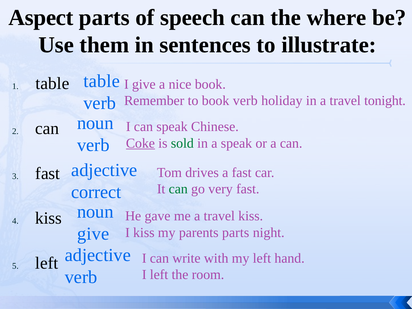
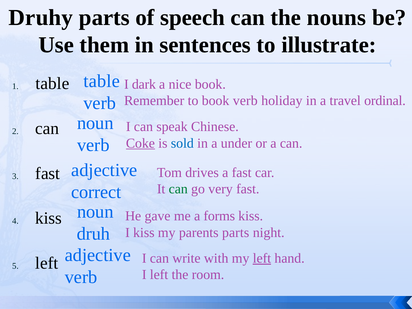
Aspect: Aspect -> Druhy (41, 18)
where: where -> nouns (336, 18)
I give: give -> dark (144, 84)
tonight: tonight -> ordinal (385, 101)
sold colour: green -> blue (182, 143)
a speak: speak -> under (236, 143)
me a travel: travel -> forms (219, 216)
give: give -> druh (93, 234)
left underline: none -> present (262, 258)
